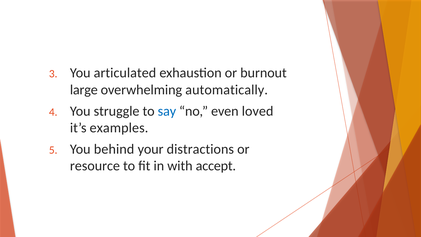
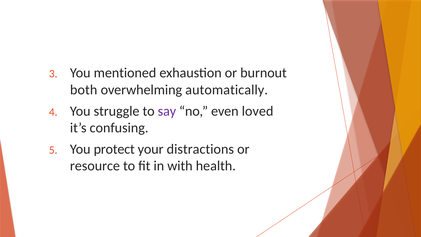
articulated: articulated -> mentioned (125, 73)
large: large -> both (84, 90)
say colour: blue -> purple (167, 111)
examples: examples -> confusing (119, 128)
behind: behind -> protect (114, 149)
accept: accept -> health (216, 166)
